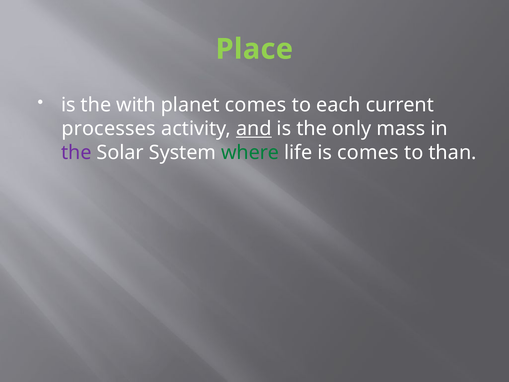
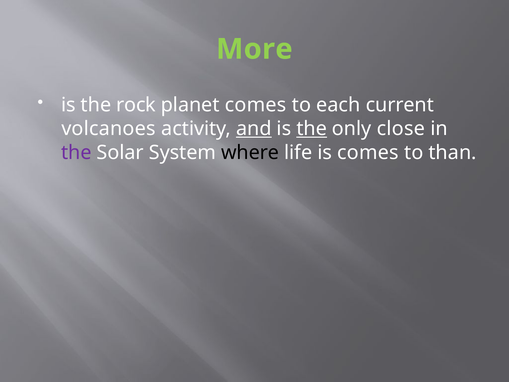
Place: Place -> More (254, 49)
with: with -> rock (136, 105)
processes: processes -> volcanoes (108, 129)
the underline: none -> present (312, 129)
mass: mass -> close (401, 129)
where colour: green -> black (250, 152)
